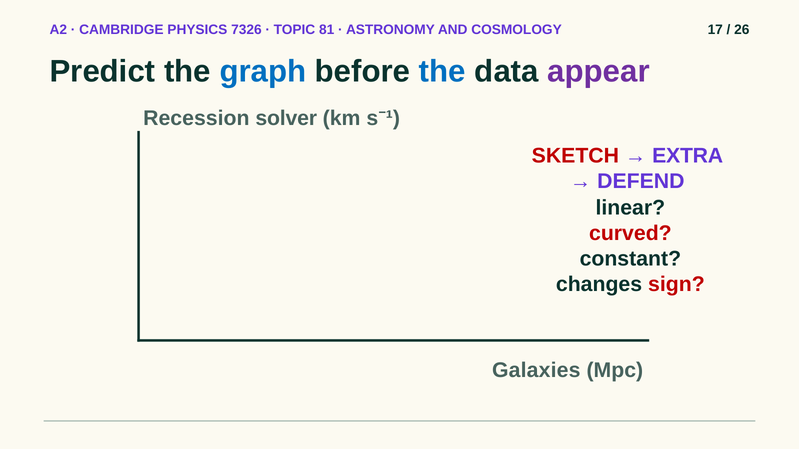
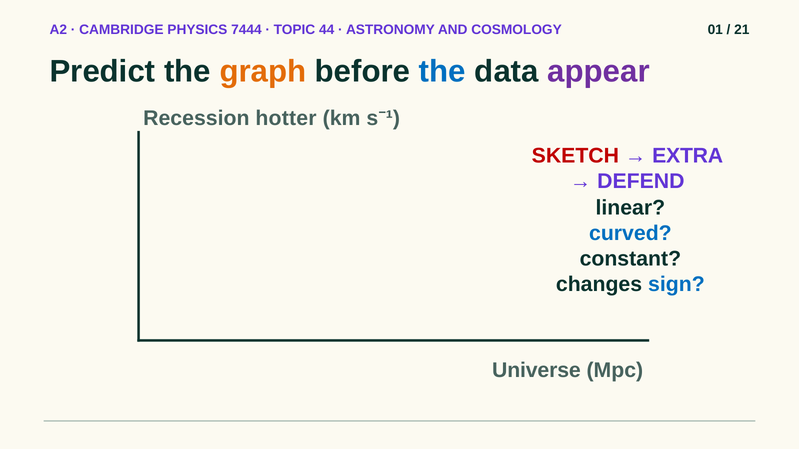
7326: 7326 -> 7444 (246, 30)
81: 81 -> 44 (327, 30)
17: 17 -> 01 (715, 30)
26: 26 -> 21 (742, 30)
graph colour: blue -> orange (263, 71)
solver: solver -> hotter (286, 118)
curved colour: red -> blue (630, 234)
sign colour: red -> blue (676, 285)
Galaxies: Galaxies -> Universe (536, 370)
